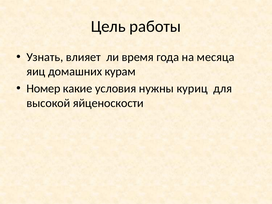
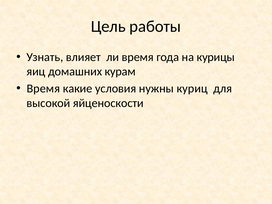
месяца: месяца -> курицы (216, 57)
Номер: Номер -> Время (43, 89)
